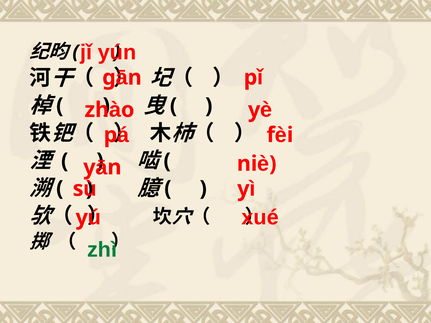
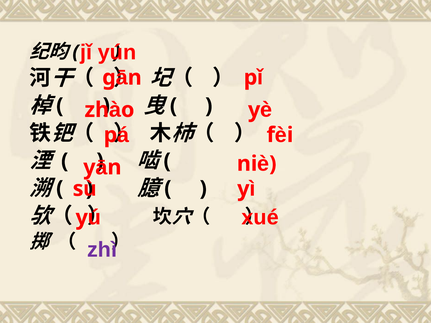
zhì colour: green -> purple (102, 250)
